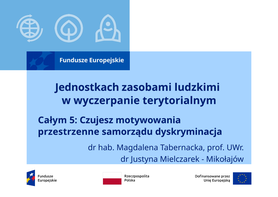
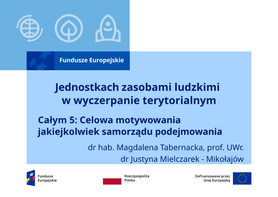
Czujesz: Czujesz -> Celowa (96, 120)
przestrzenne: przestrzenne -> jakiejkolwiek (69, 131)
dyskryminacja: dyskryminacja -> podejmowania (189, 131)
